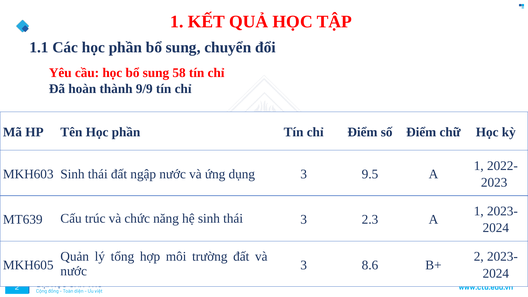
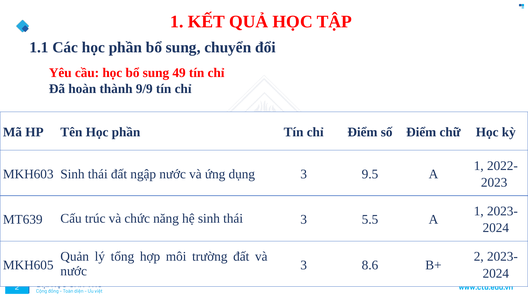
58: 58 -> 49 (179, 73)
2.3: 2.3 -> 5.5 (370, 220)
